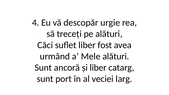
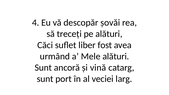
urgie: urgie -> șovăi (110, 23)
și liber: liber -> vină (98, 68)
